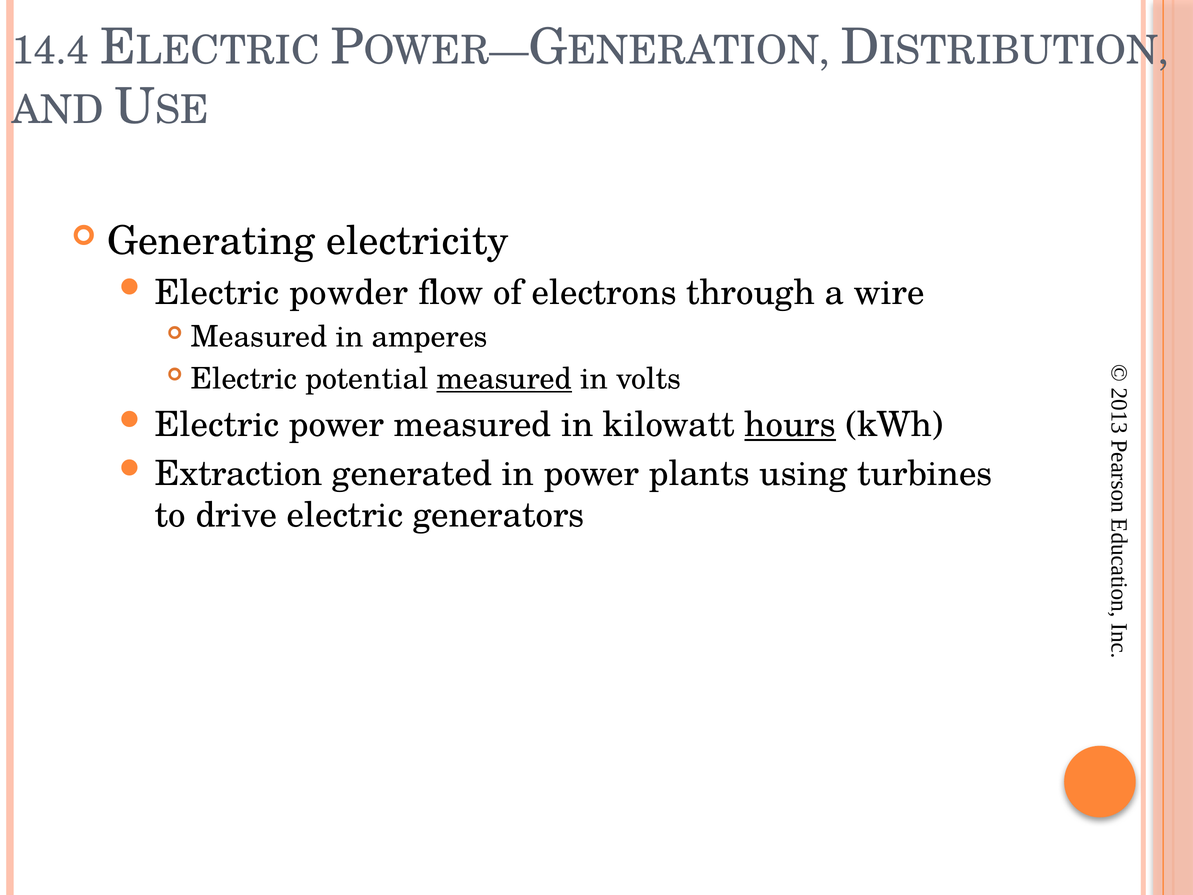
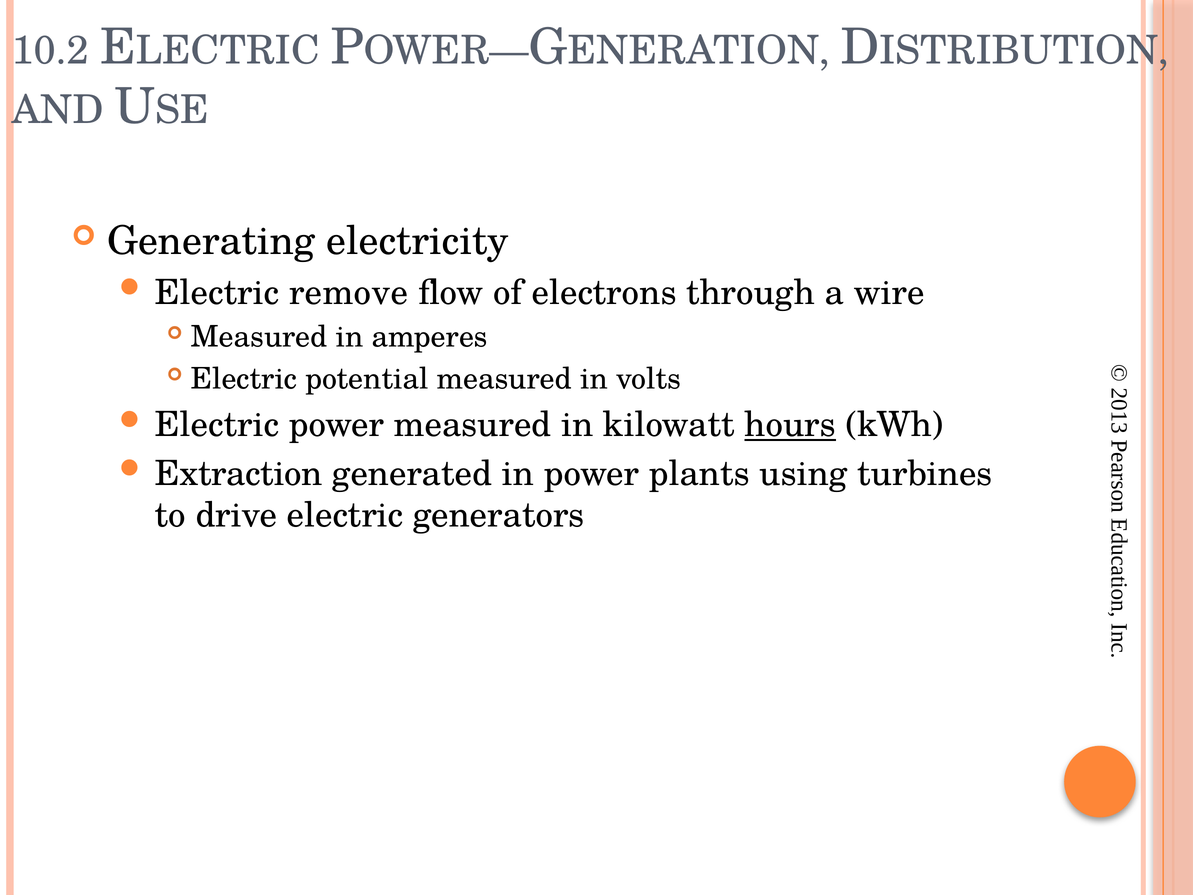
14.4: 14.4 -> 10.2 (50, 51)
powder: powder -> remove (349, 293)
measured underline: present -> none (504, 379)
